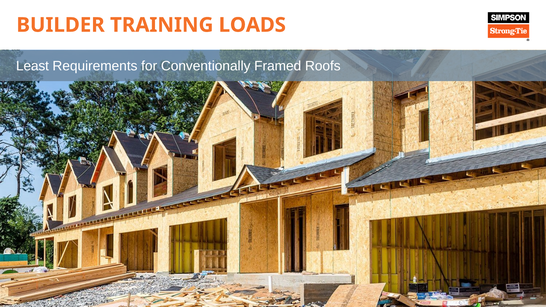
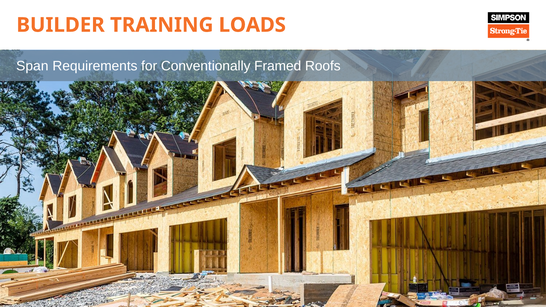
Least: Least -> Span (32, 66)
